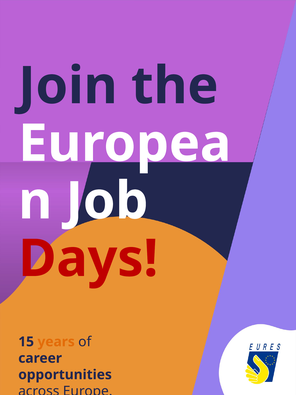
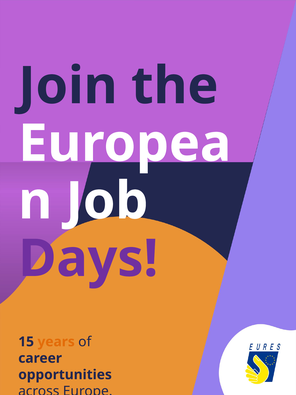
Days colour: red -> purple (88, 259)
